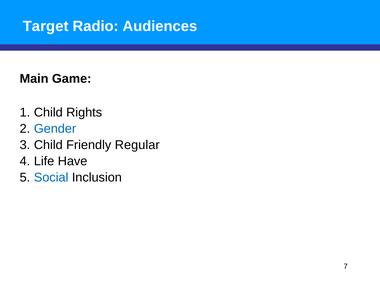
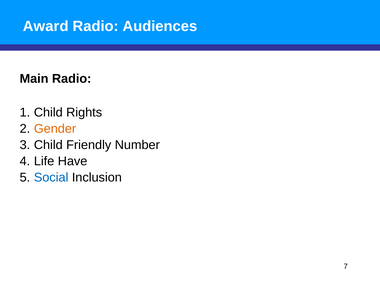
Target: Target -> Award (46, 26)
Main Game: Game -> Radio (72, 79)
Gender colour: blue -> orange (55, 129)
Regular: Regular -> Number (137, 145)
